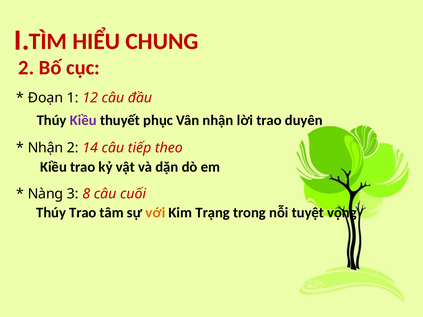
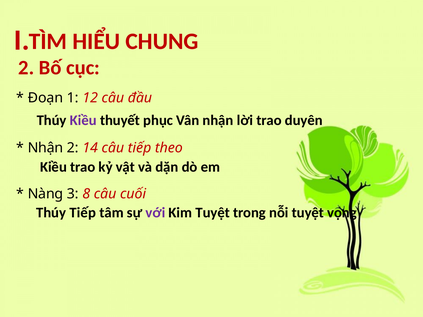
Thúy Trao: Trao -> Tiếp (83, 213)
với colour: orange -> purple (155, 213)
Kim Trạng: Trạng -> Tuyệt (213, 213)
